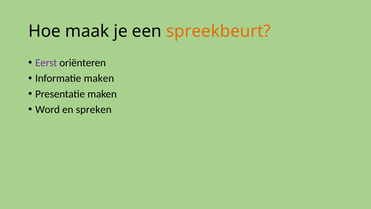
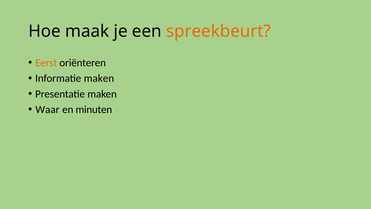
Eerst colour: purple -> orange (46, 63)
Word: Word -> Waar (47, 109)
spreken: spreken -> minuten (94, 109)
